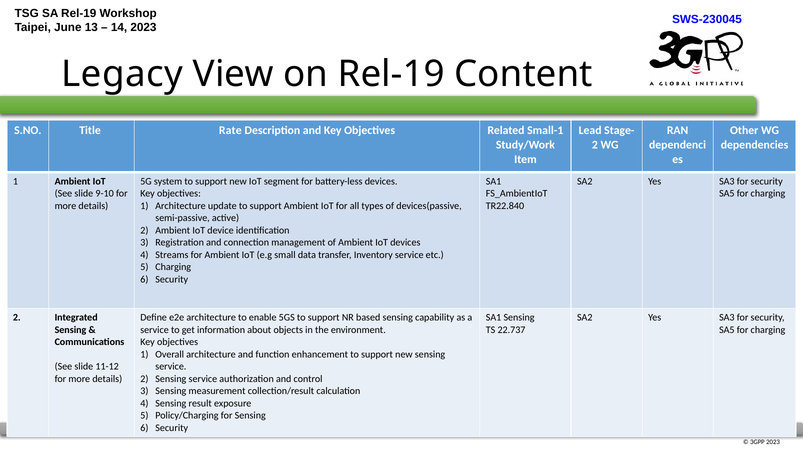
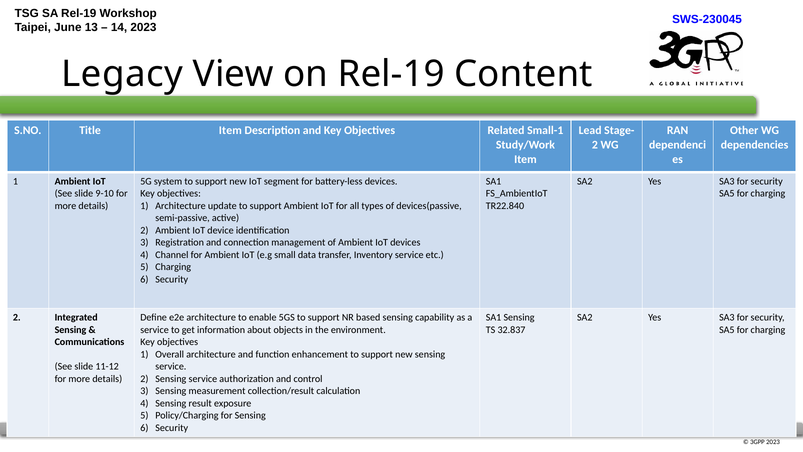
Title Rate: Rate -> Item (230, 131)
Streams: Streams -> Channel (172, 255)
22.737: 22.737 -> 32.837 (511, 330)
